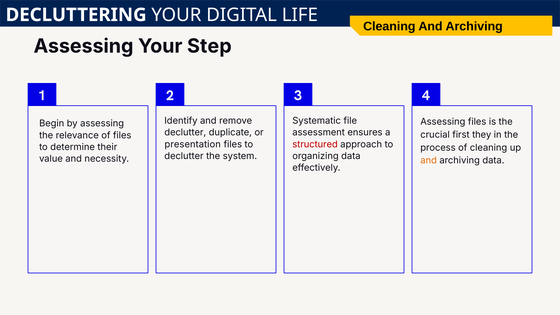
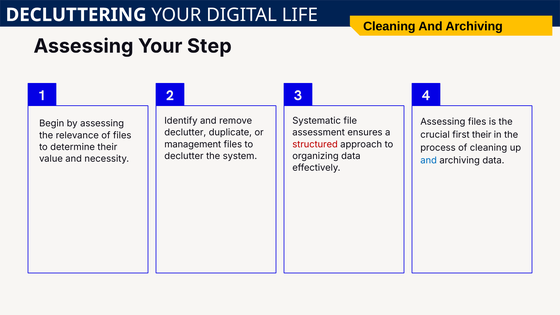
first they: they -> their (482, 135)
presentation: presentation -> management (193, 144)
and colour: orange -> blue (429, 161)
